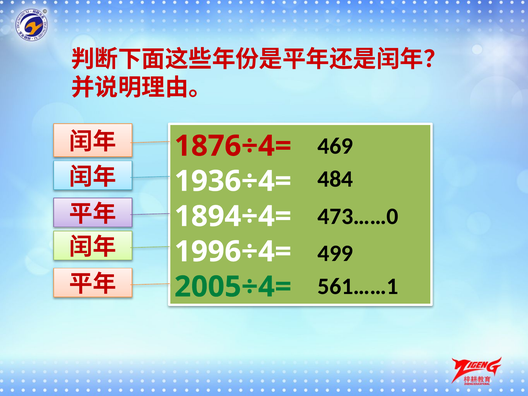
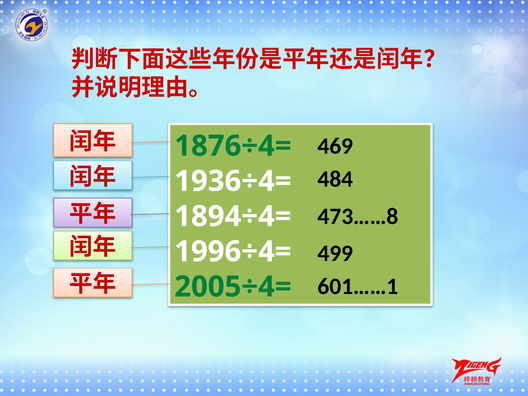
1876÷4= colour: red -> green (233, 146)
473……0: 473……0 -> 473……8 (358, 216)
561……1: 561……1 -> 601……1 (358, 286)
